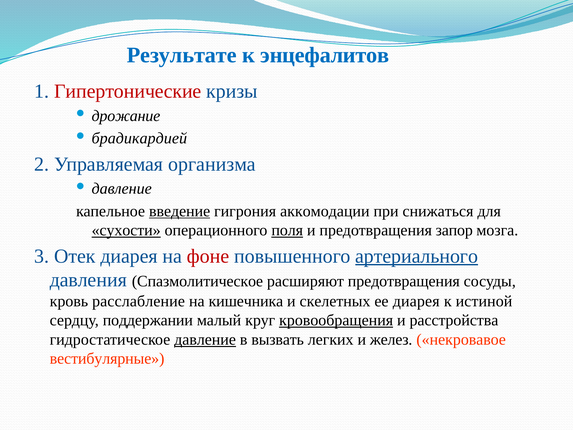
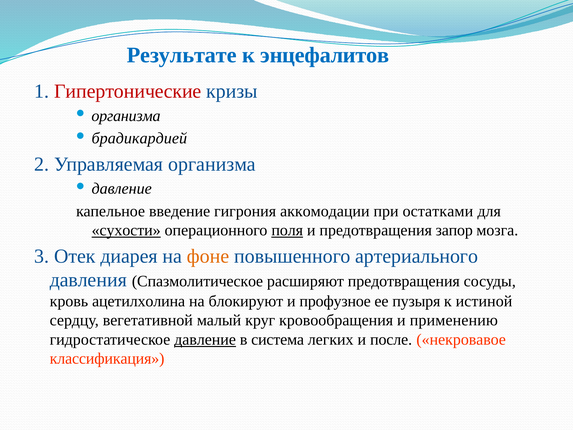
дрожание: дрожание -> организма (126, 116)
введение underline: present -> none (180, 211)
снижаться: снижаться -> остатками (438, 211)
фоне colour: red -> orange (208, 256)
артериального underline: present -> none (417, 256)
расслабление: расслабление -> ацетилхолина (139, 301)
кишечника: кишечника -> блокируют (246, 301)
скелетных: скелетных -> профузное (335, 301)
ее диарея: диарея -> пузыря (416, 301)
поддержании: поддержании -> вегетативной (148, 320)
кровообращения underline: present -> none (336, 320)
расстройства: расстройства -> применению (454, 320)
вызвать: вызвать -> система (278, 339)
желез: желез -> после (391, 339)
вестибулярные: вестибулярные -> классификация (107, 358)
